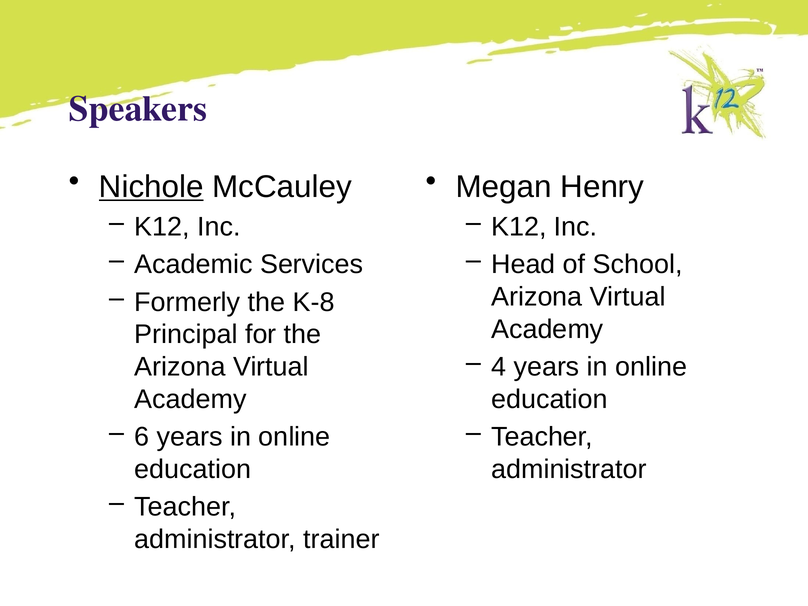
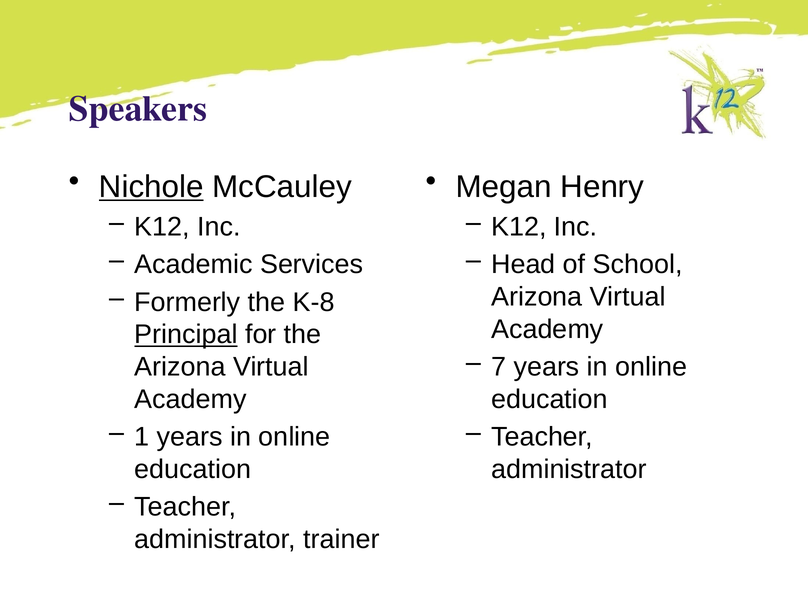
Principal underline: none -> present (186, 335)
4: 4 -> 7 (499, 367)
6: 6 -> 1 (142, 437)
